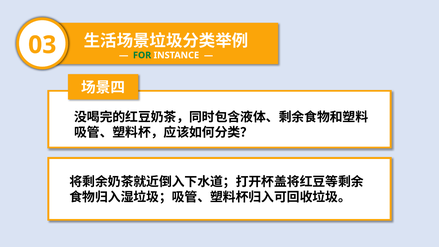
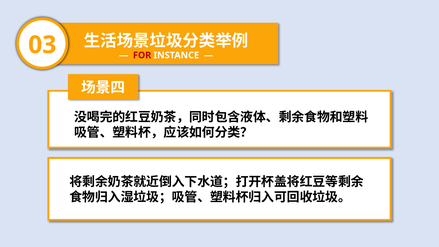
FOR colour: green -> red (142, 55)
